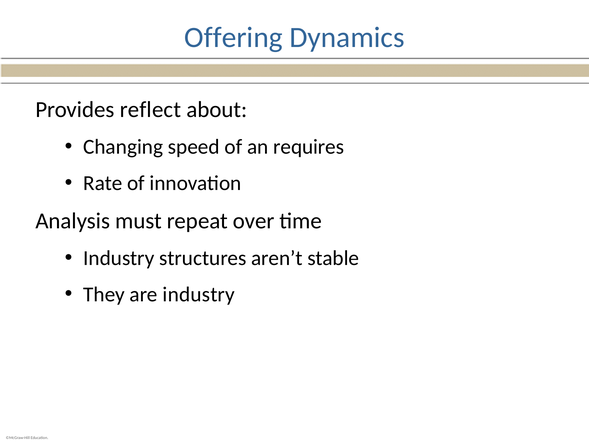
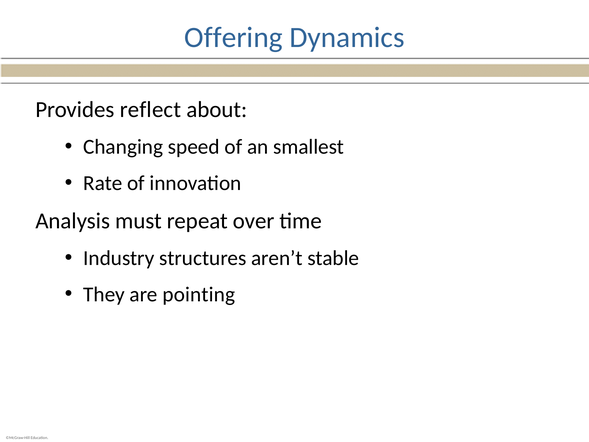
requires: requires -> smallest (309, 147)
are industry: industry -> pointing (199, 294)
